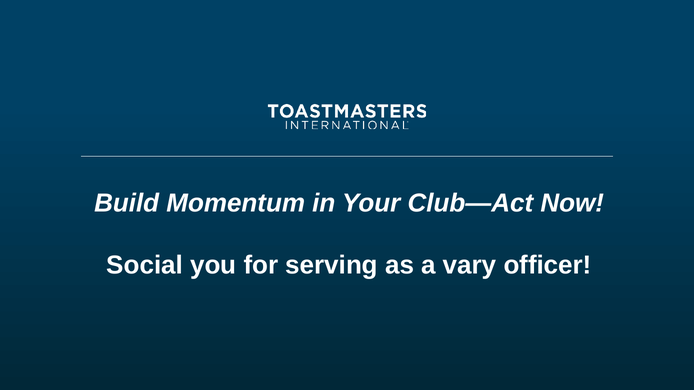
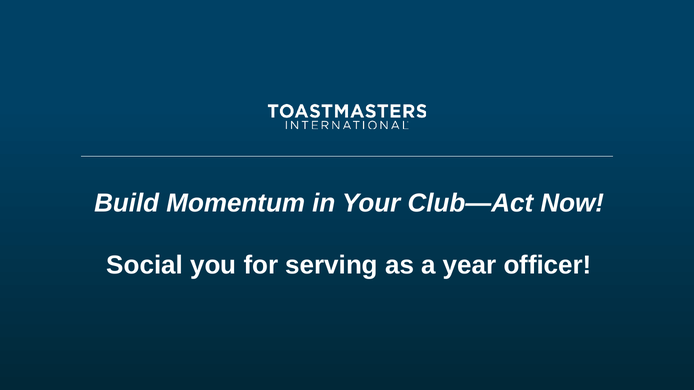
vary: vary -> year (470, 266)
